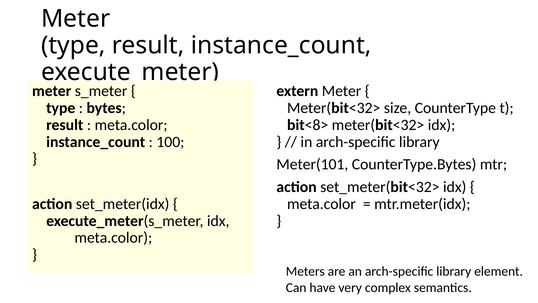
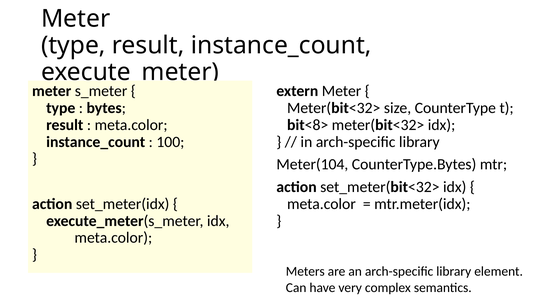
Meter(101: Meter(101 -> Meter(104 (312, 164)
